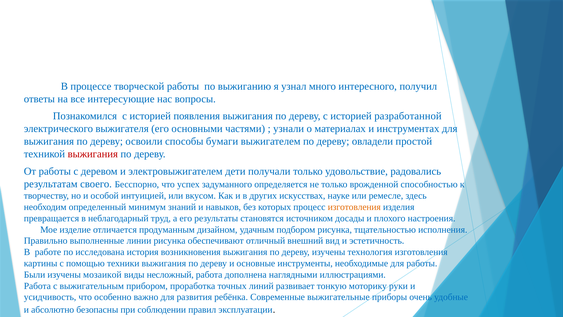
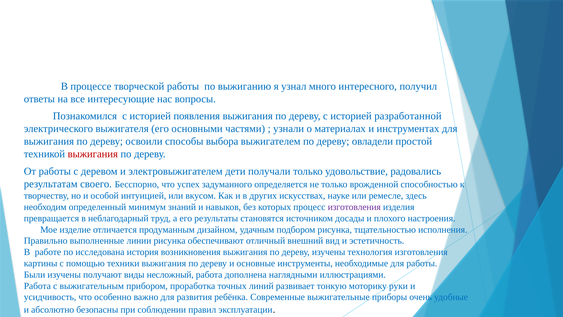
бумаги: бумаги -> выбора (222, 141)
изготовления colour: orange -> purple (354, 207)
мозаикой: мозаикой -> получают (102, 274)
